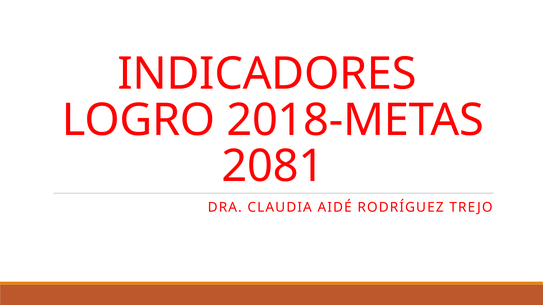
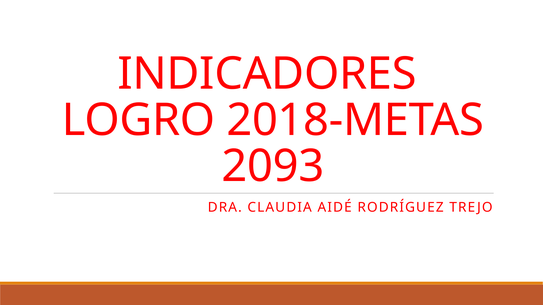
2081: 2081 -> 2093 (273, 166)
